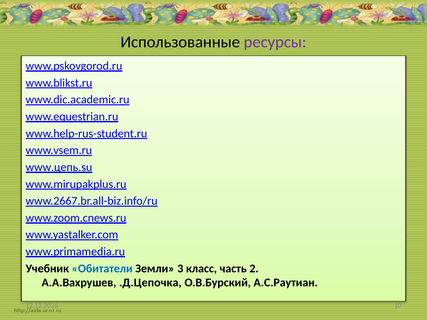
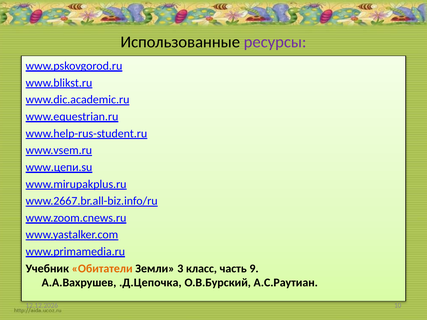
www.цепь.su: www.цепь.su -> www.цепи.su (59, 167)
Обитатели colour: blue -> orange (102, 269)
2: 2 -> 9 (254, 269)
